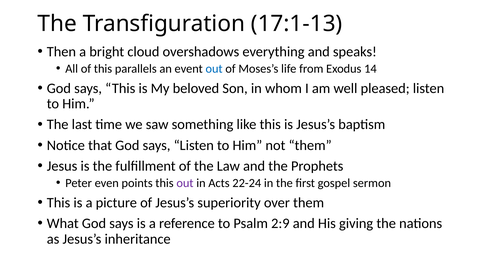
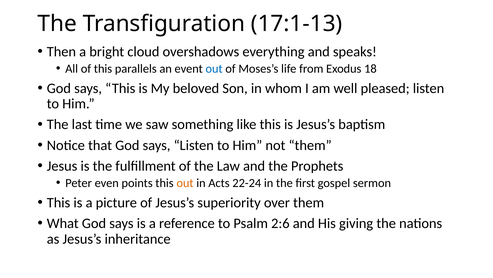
14: 14 -> 18 (370, 68)
out colour: purple -> orange (185, 183)
2:9: 2:9 -> 2:6 (280, 223)
